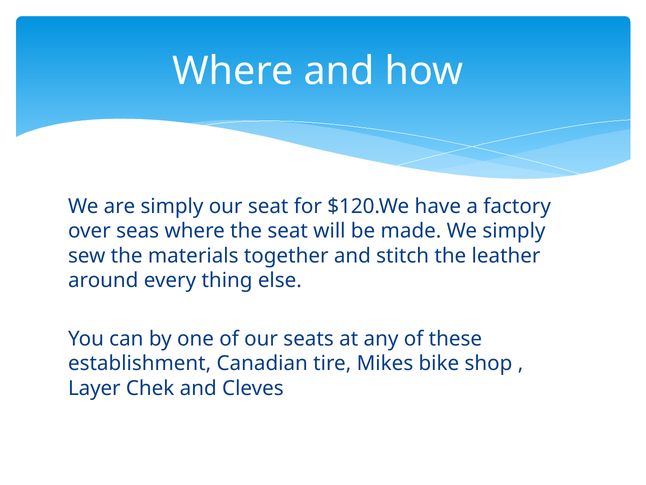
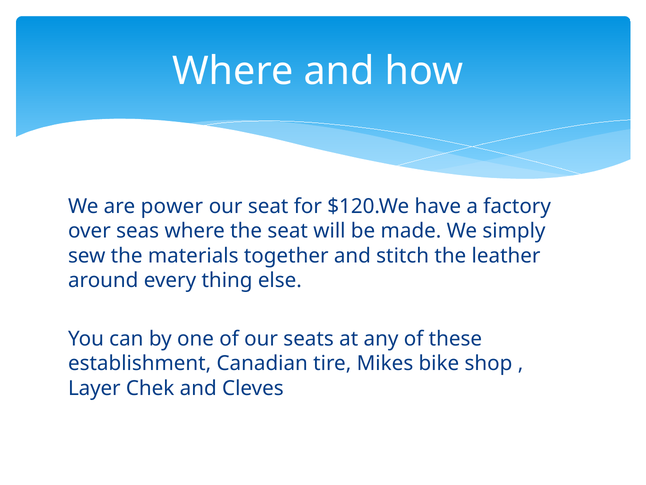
are simply: simply -> power (172, 206)
